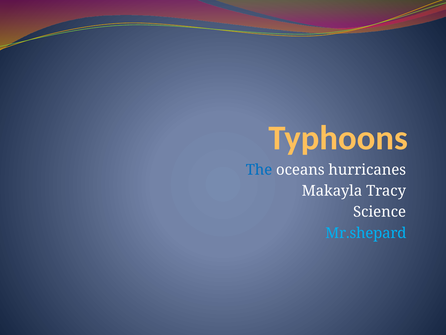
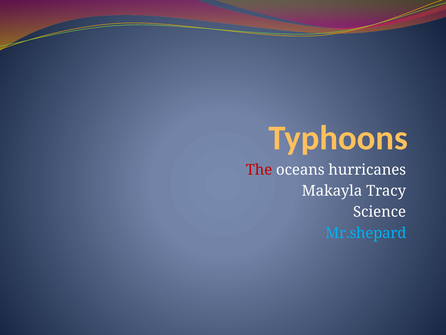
The colour: blue -> red (259, 170)
